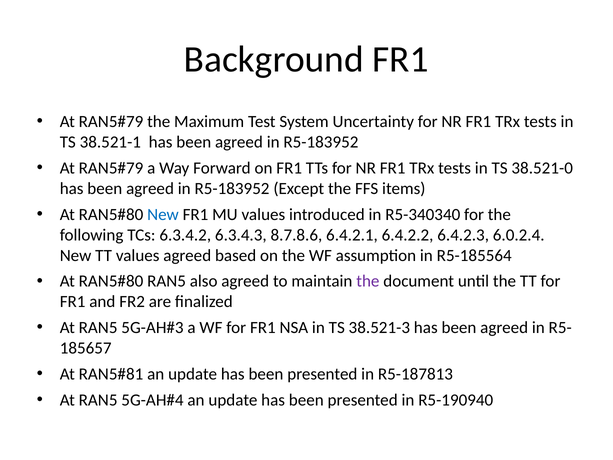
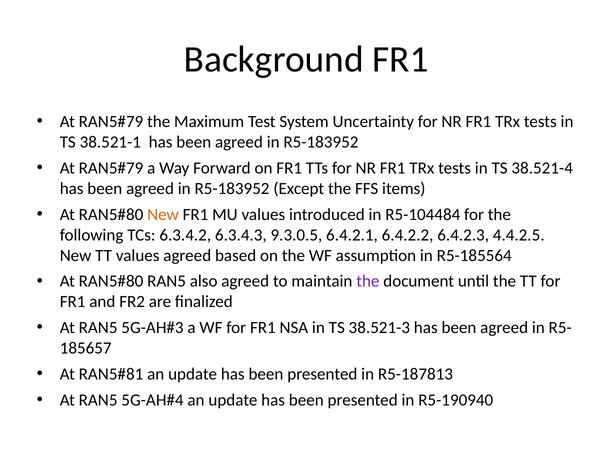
38.521-0: 38.521-0 -> 38.521-4 (542, 168)
New colour: blue -> orange (163, 214)
R5-340340: R5-340340 -> R5-104484 (423, 214)
8.7.8.6: 8.7.8.6 -> 9.3.0.5 (296, 235)
6.0.2.4: 6.0.2.4 -> 4.4.2.5 (519, 235)
